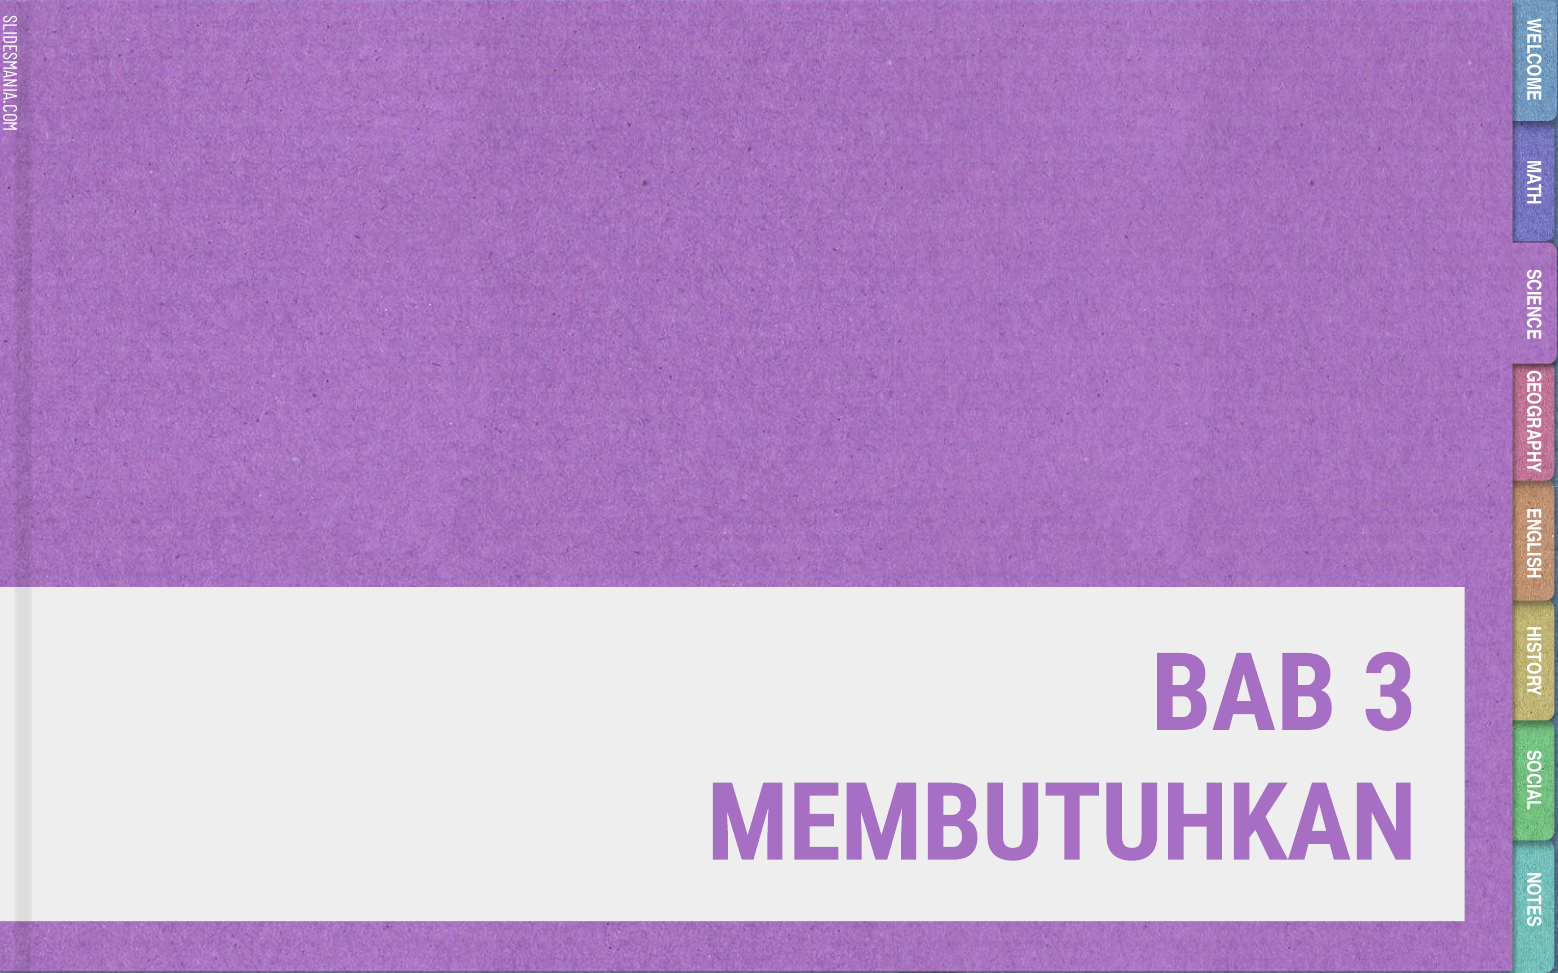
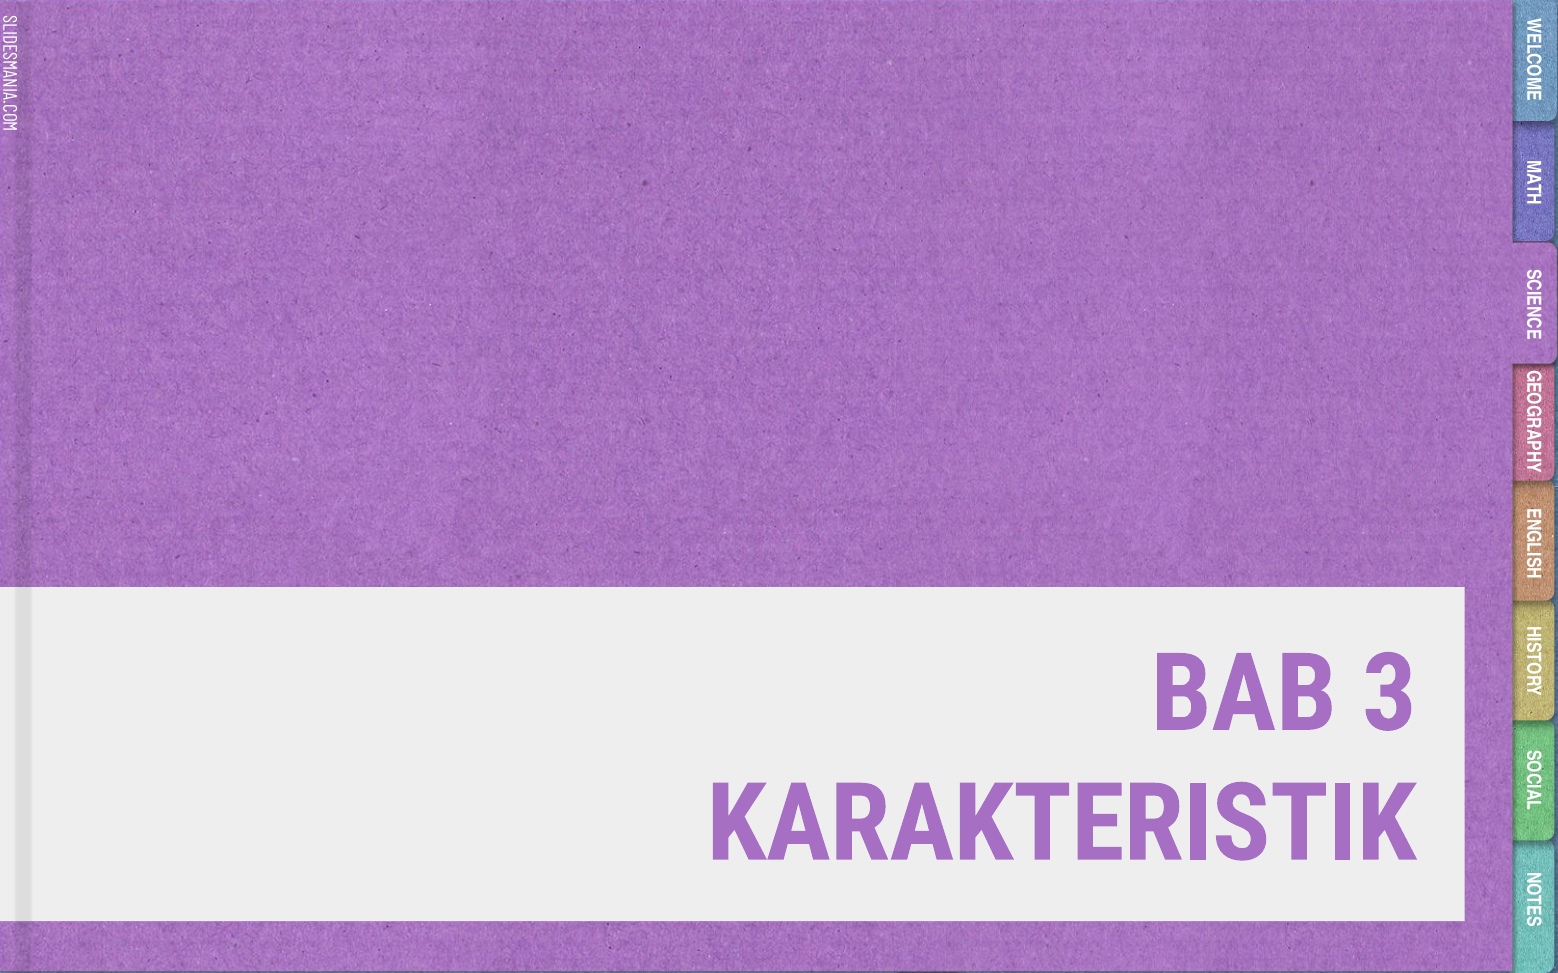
MEMBUTUHKAN: MEMBUTUHKAN -> KARAKTERISTIK (1062, 825)
